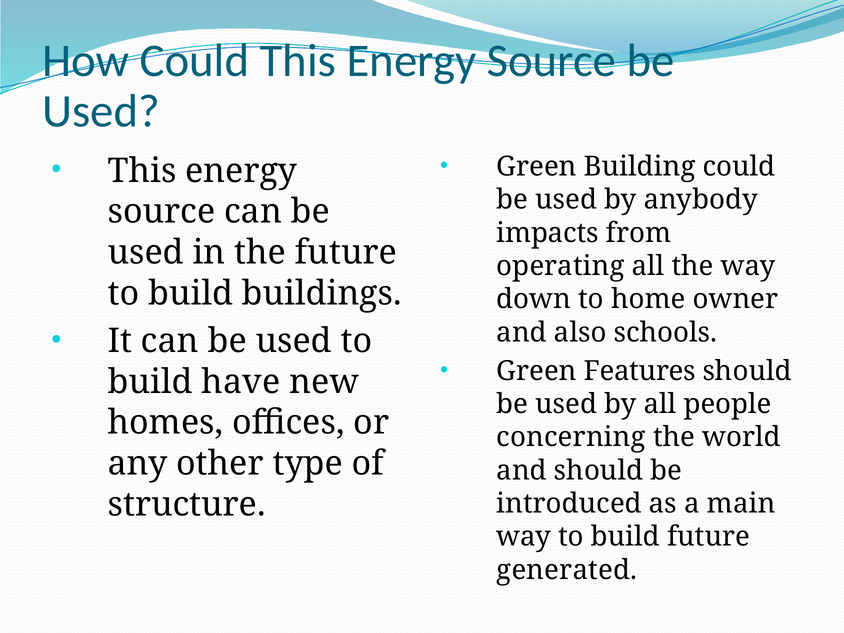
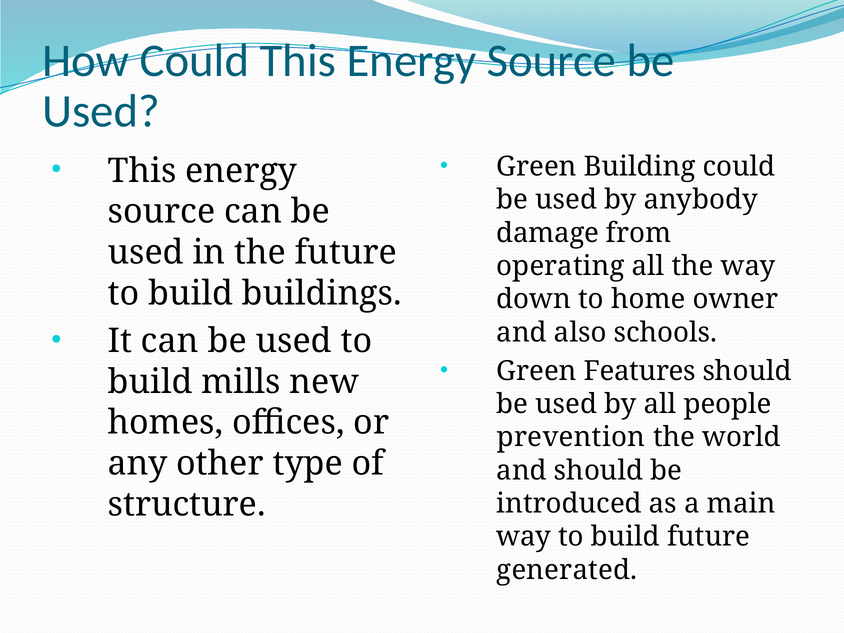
impacts: impacts -> damage (548, 233)
have: have -> mills (241, 382)
concerning: concerning -> prevention (571, 437)
